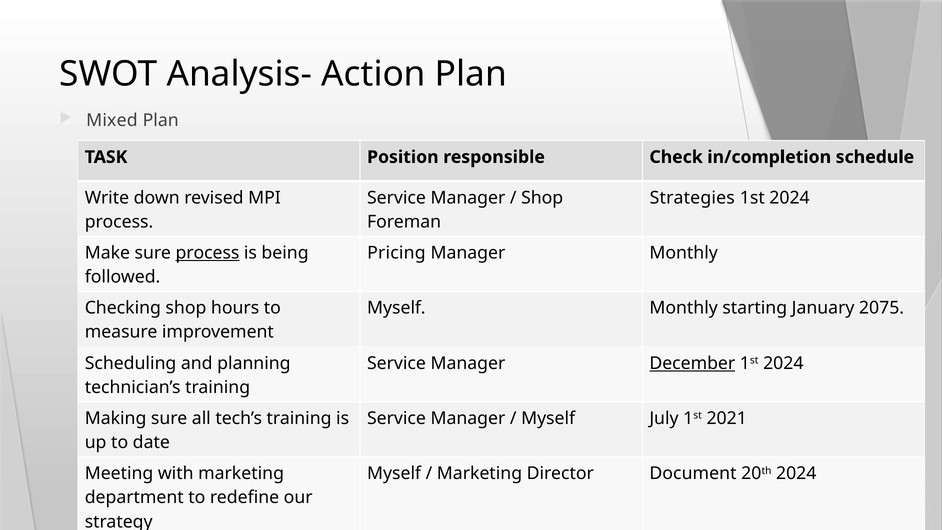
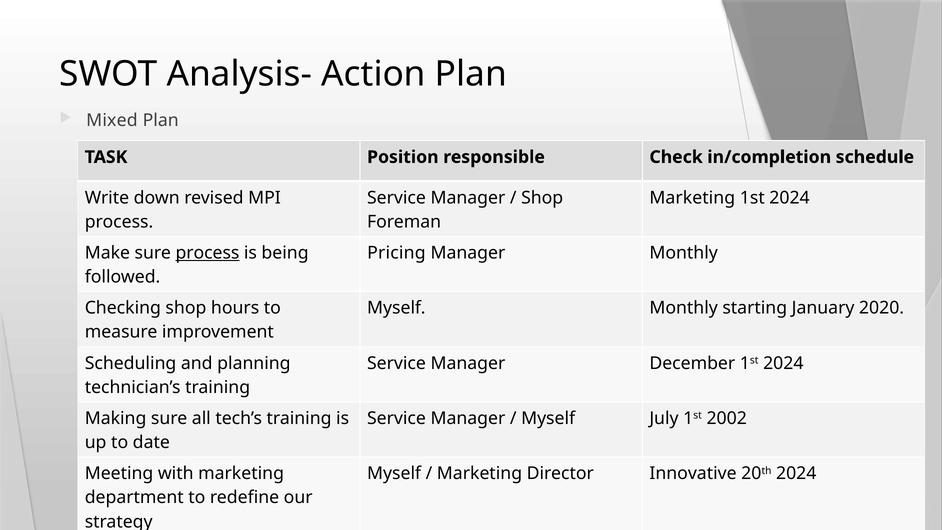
Strategies: Strategies -> Marketing (692, 198)
2075: 2075 -> 2020 (882, 308)
December underline: present -> none (692, 363)
2021: 2021 -> 2002 (727, 418)
Document: Document -> Innovative (693, 474)
